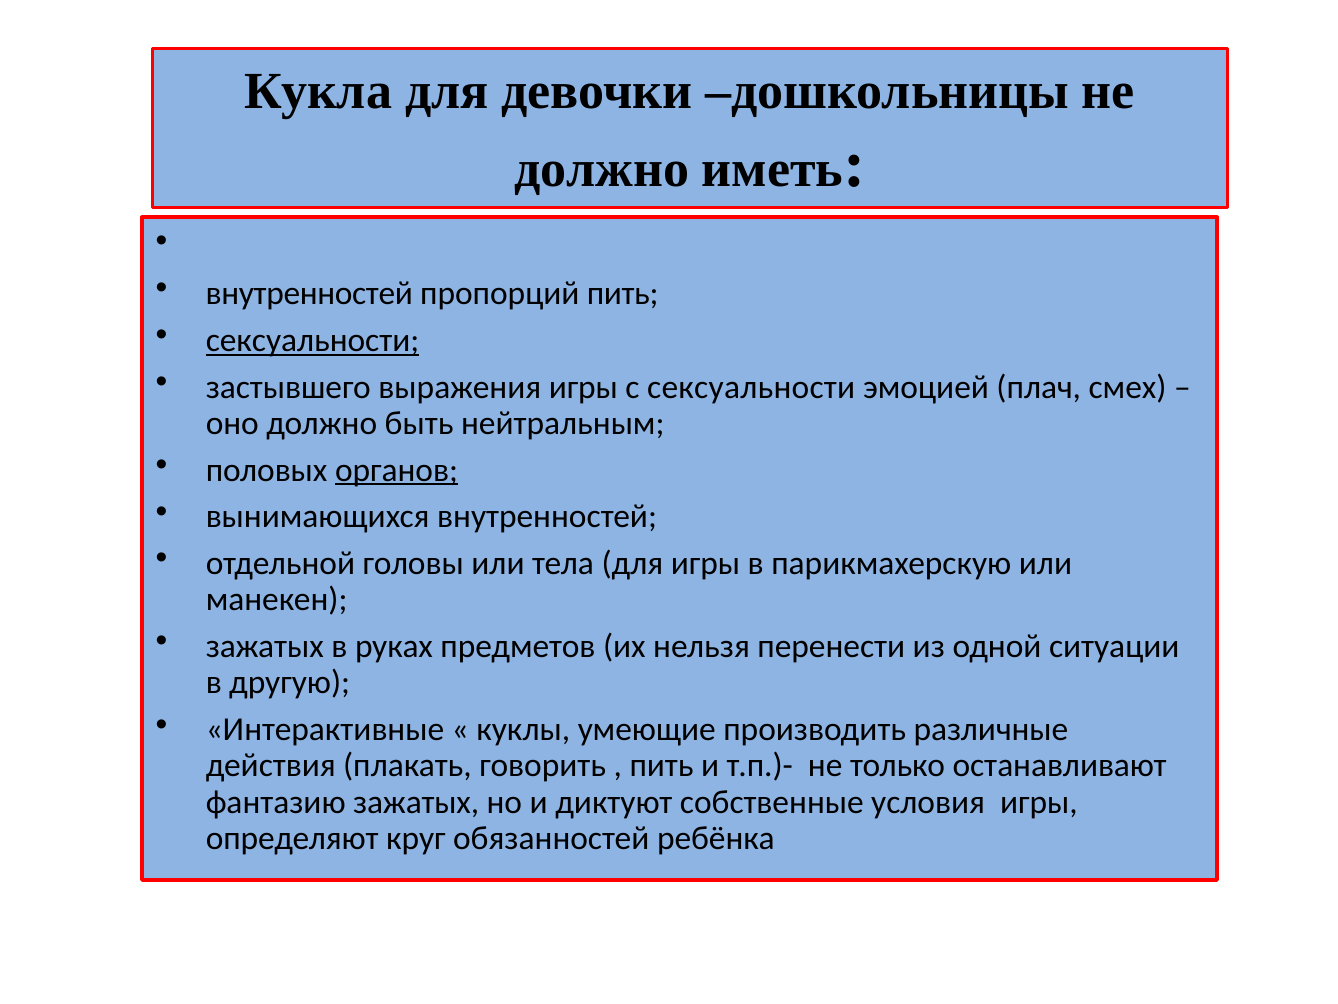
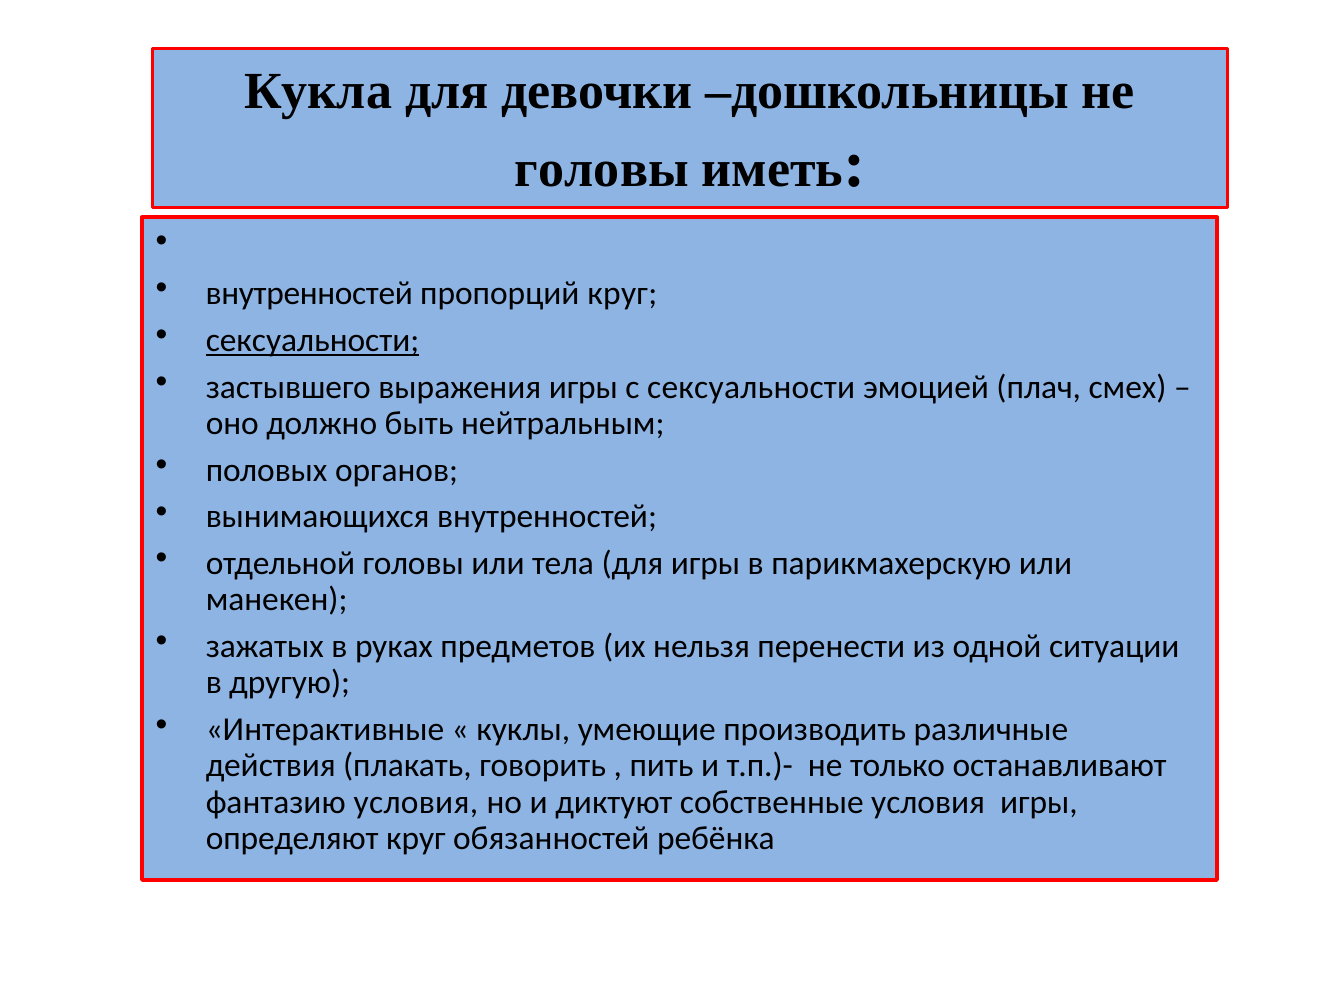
должно: должно -> головы (602, 169)
пропорций пить: пить -> круг (622, 293)
органов underline: present -> none (397, 470)
фантазию зажатых: зажатых -> условия (416, 802)
